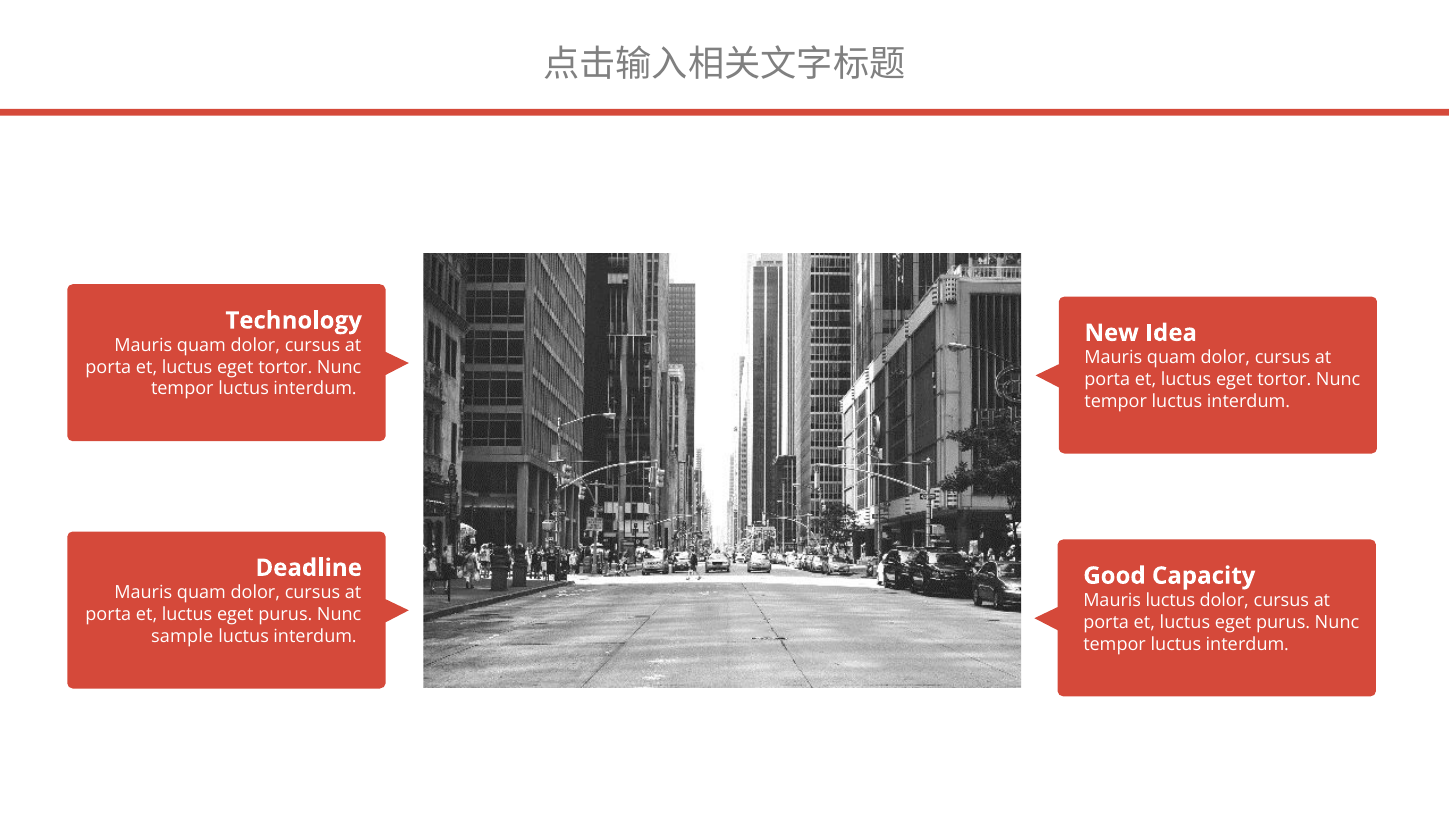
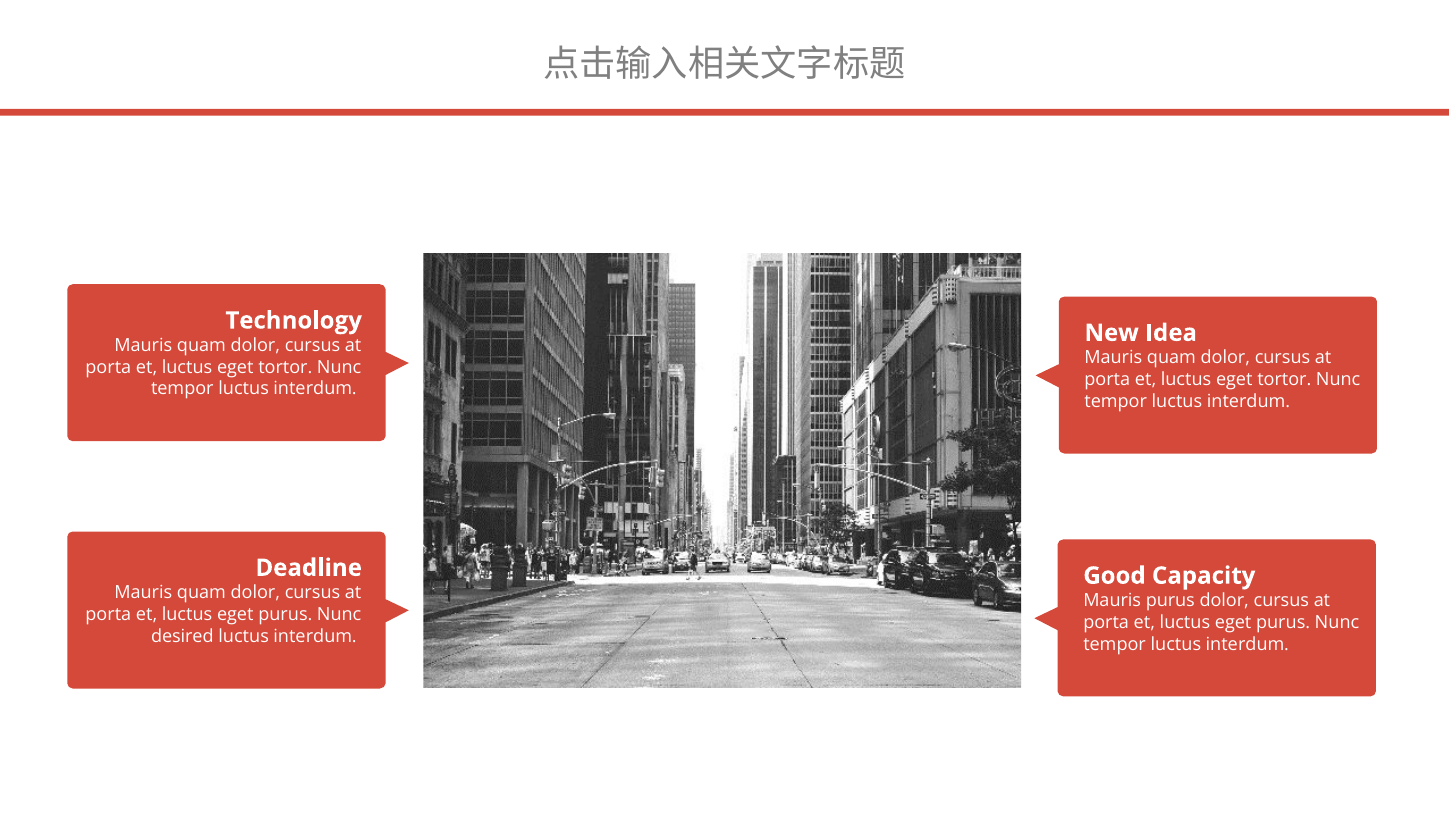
Mauris luctus: luctus -> purus (1170, 600)
sample: sample -> desired (182, 636)
